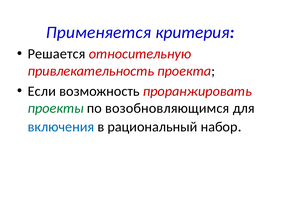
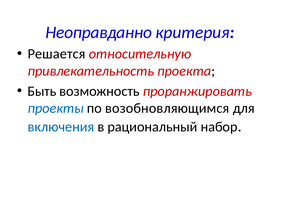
Применяется: Применяется -> Неоправданно (99, 32)
Если: Если -> Быть (42, 91)
проекты colour: green -> blue (56, 108)
